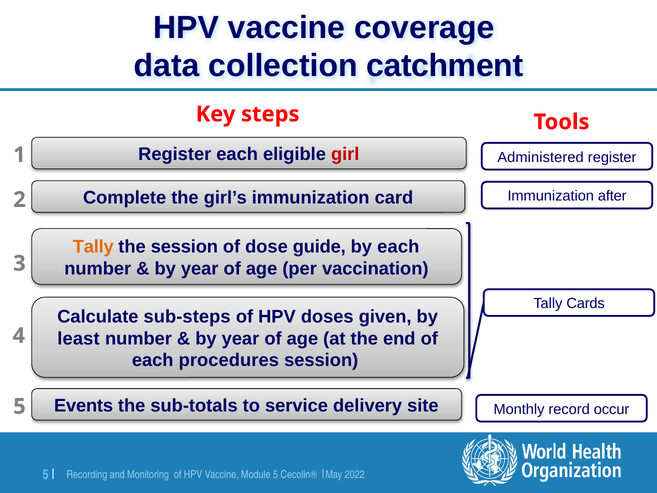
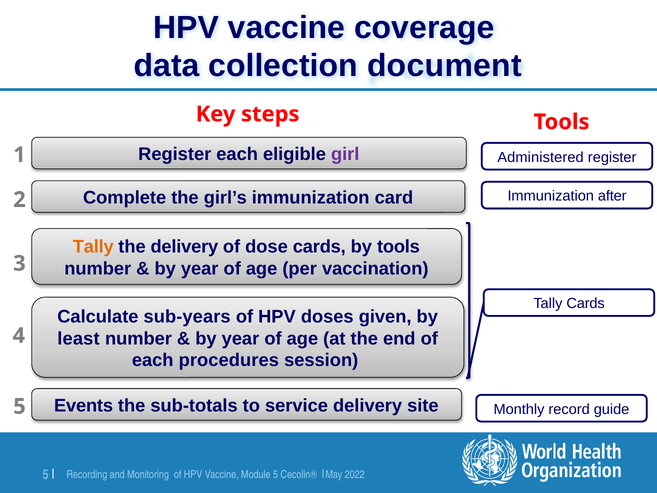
catchment: catchment -> document (444, 66)
girl colour: red -> purple (345, 154)
the session: session -> delivery (184, 247)
dose guide: guide -> cards (319, 247)
by each: each -> tools (398, 247)
sub-steps: sub-steps -> sub-years (187, 316)
occur: occur -> guide (612, 409)
